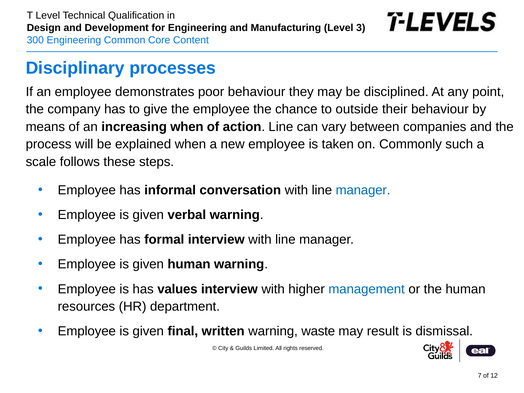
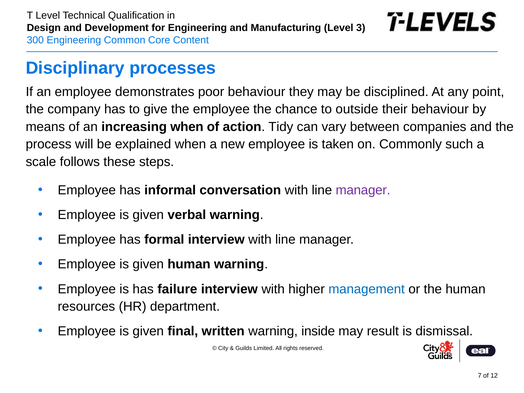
action Line: Line -> Tidy (281, 127)
manager colour: blue -> purple (363, 190)
values: values -> failure (177, 289)
waste: waste -> inside (318, 331)
